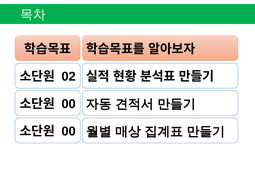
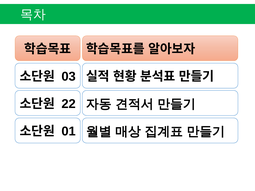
02: 02 -> 03 (69, 77)
00: 00 -> 22 (69, 104)
00: 00 -> 01 (69, 132)
